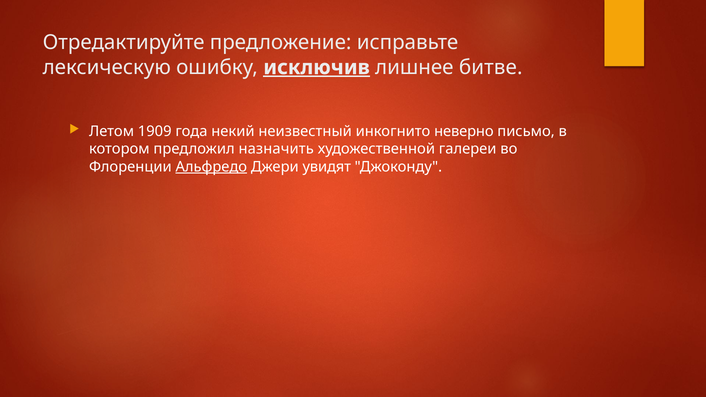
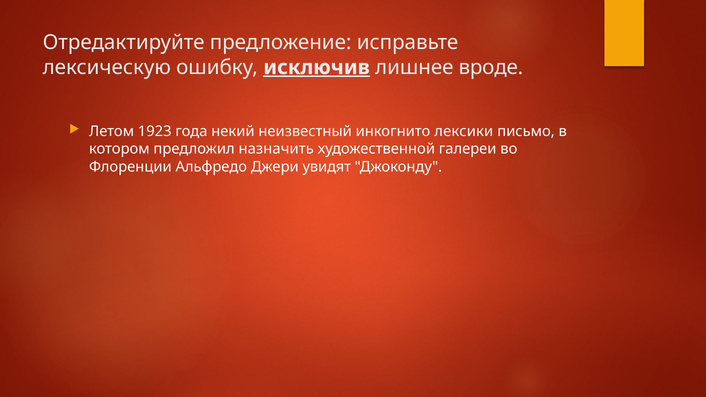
битве: битве -> вроде (491, 67)
1909: 1909 -> 1923 (155, 131)
неверно: неверно -> лексики (464, 131)
Альфредо underline: present -> none (211, 167)
